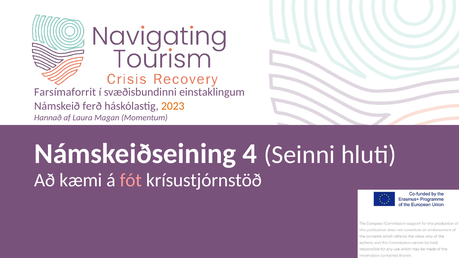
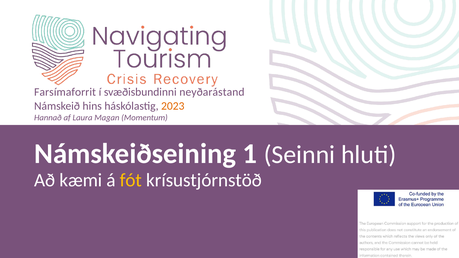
einstaklingum: einstaklingum -> neyðarástand (212, 92)
ferð: ferð -> hins (92, 106)
4: 4 -> 1 (250, 154)
fót colour: pink -> yellow (131, 180)
